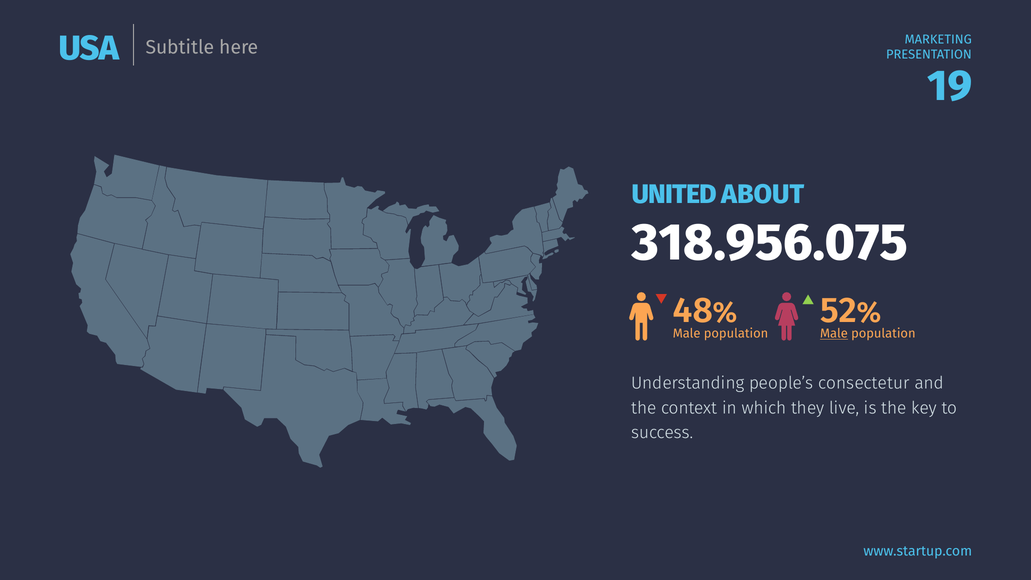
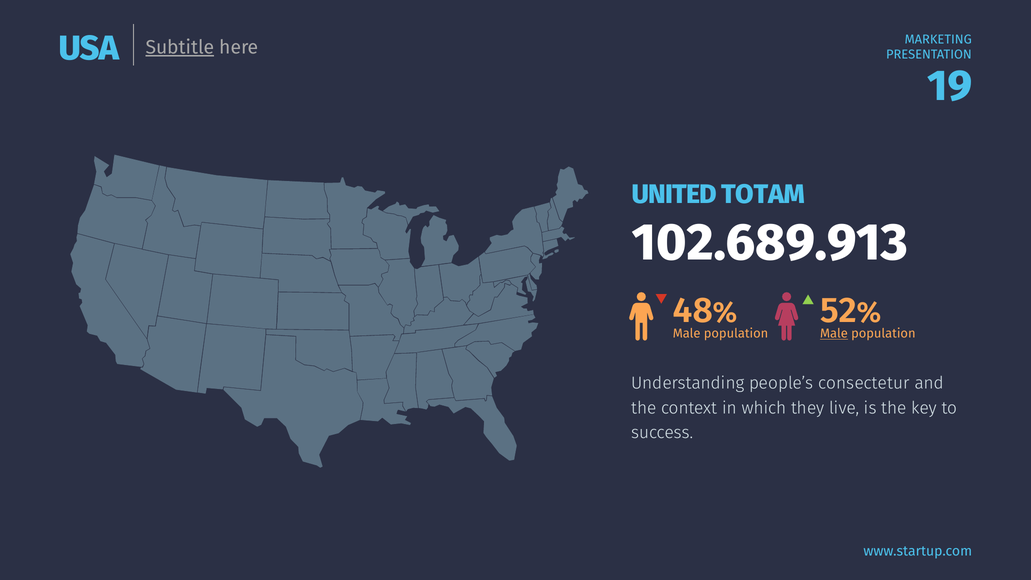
Subtitle underline: none -> present (180, 48)
ABOUT: ABOUT -> TOTAM (763, 194)
318.956.075: 318.956.075 -> 102.689.913 (770, 243)
